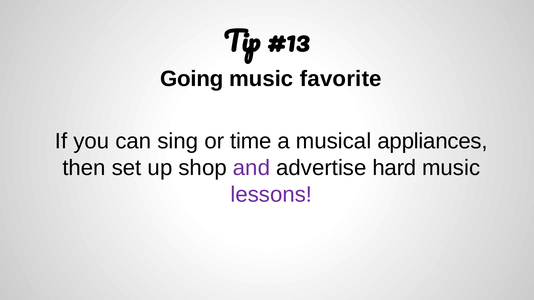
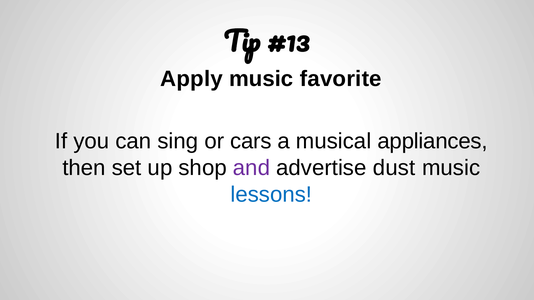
Going: Going -> Apply (191, 79)
time: time -> cars (251, 141)
hard: hard -> dust (394, 168)
lessons colour: purple -> blue (271, 195)
